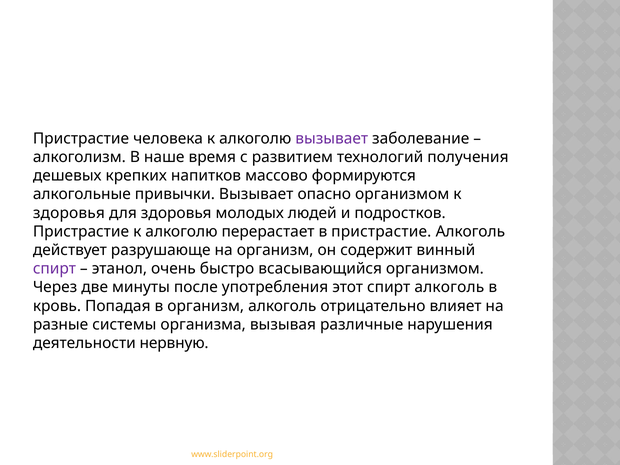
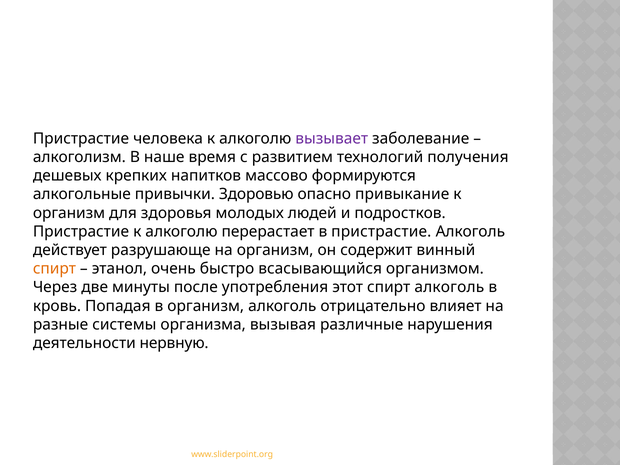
привычки Вызывает: Вызывает -> Здоровью (256, 194)
опасно организмом: организмом -> привыкание (402, 194)
здоровья: здоровья -> организм (69, 213)
спирт colour: purple -> orange (54, 269)
